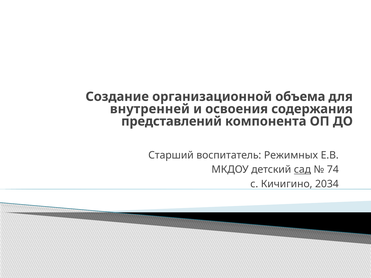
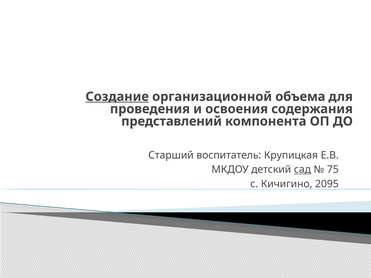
Создание underline: none -> present (117, 97)
внутренней: внутренней -> проведения (150, 109)
Режимных: Режимных -> Крупицкая (291, 155)
74: 74 -> 75 (333, 170)
2034: 2034 -> 2095 (327, 184)
